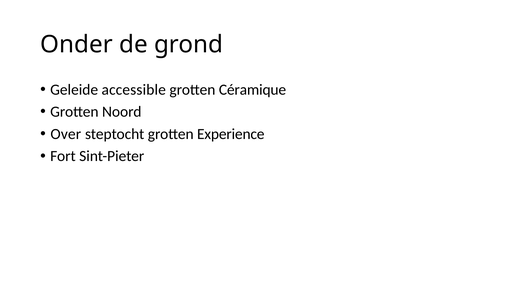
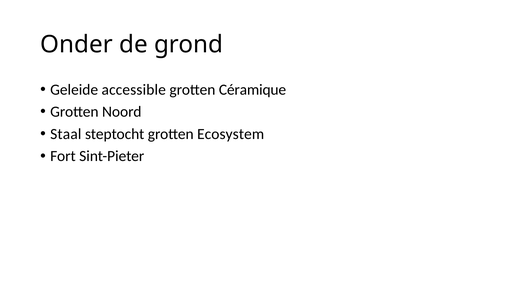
Over: Over -> Staal (66, 134)
Experience: Experience -> Ecosystem (231, 134)
